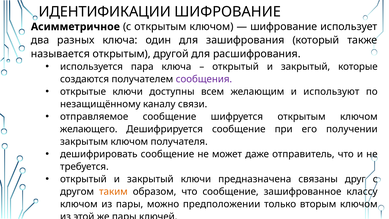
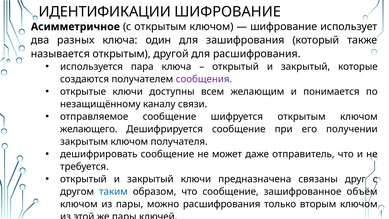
используют: используют -> понимается (331, 92)
таким colour: orange -> blue (113, 191)
классу: классу -> объём (362, 191)
можно предположении: предположении -> расшифрования (222, 204)
